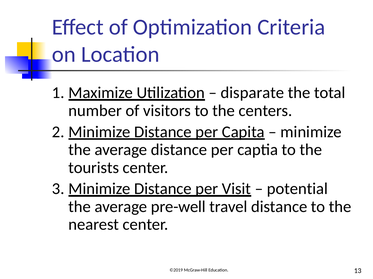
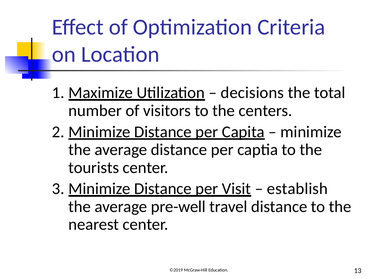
disparate: disparate -> decisions (252, 93)
potential: potential -> establish (297, 189)
